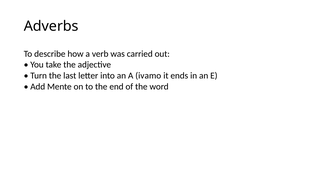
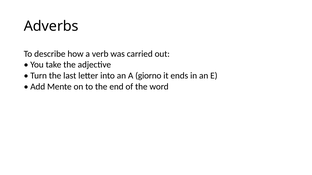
ivamo: ivamo -> giorno (148, 76)
